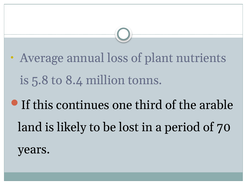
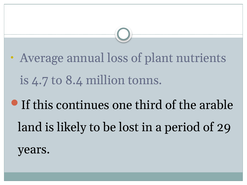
5.8: 5.8 -> 4.7 (40, 80)
70: 70 -> 29 (224, 127)
